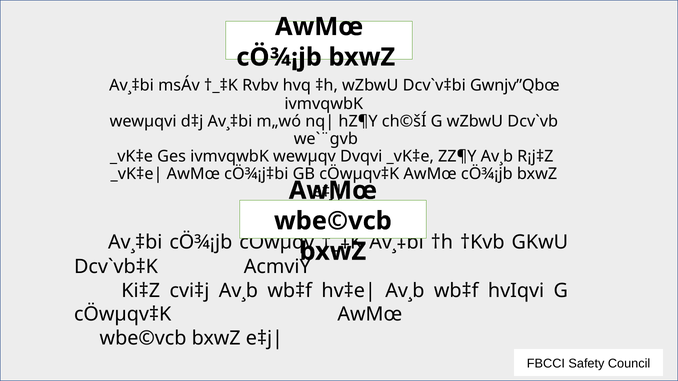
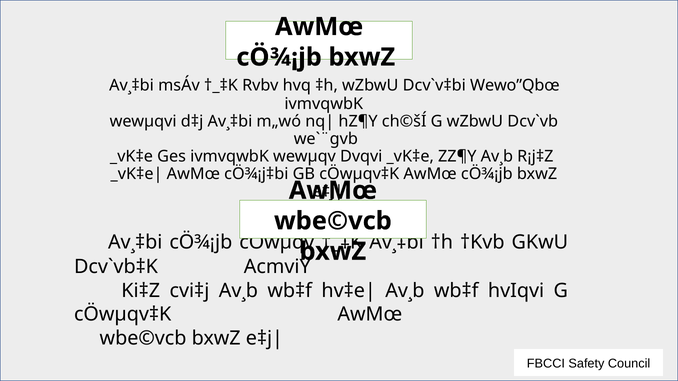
Gwnjv”Qbœ: Gwnjv”Qbœ -> Wewo”Qbœ (515, 86)
